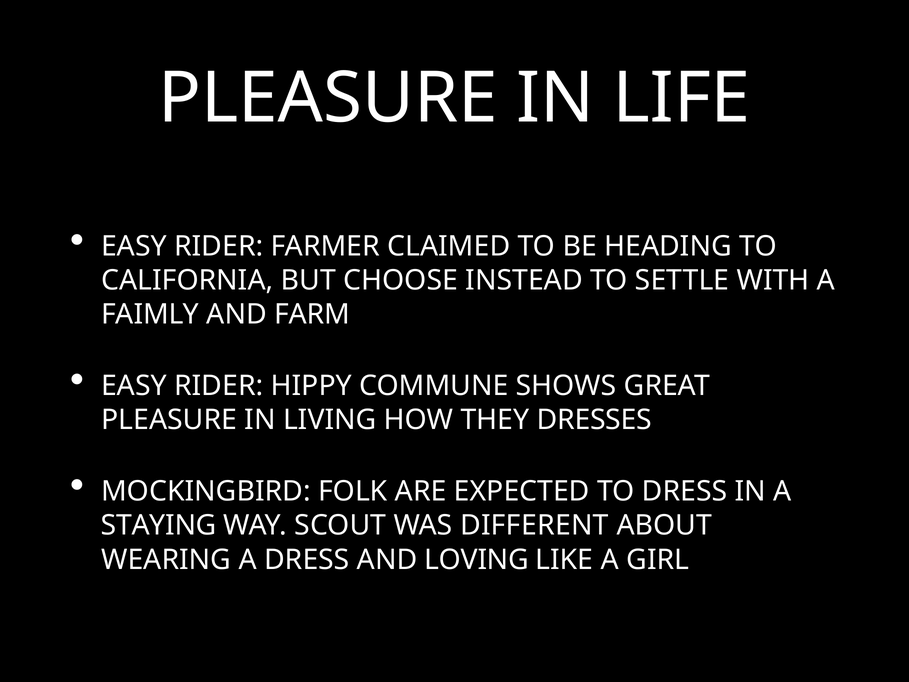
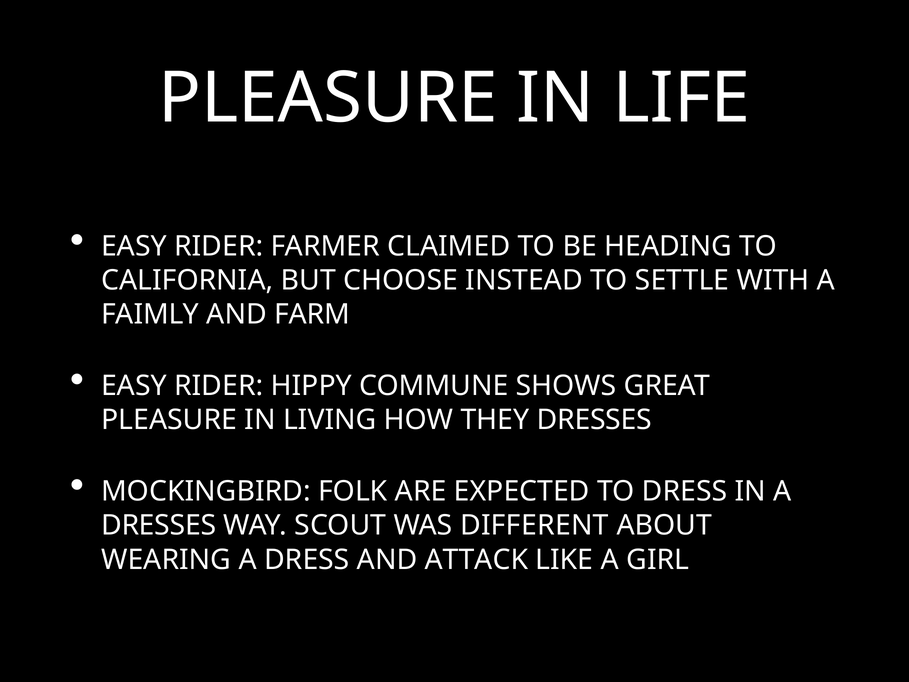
STAYING: STAYING -> DRESSES (159, 525)
LOVING: LOVING -> ATTACK (476, 559)
